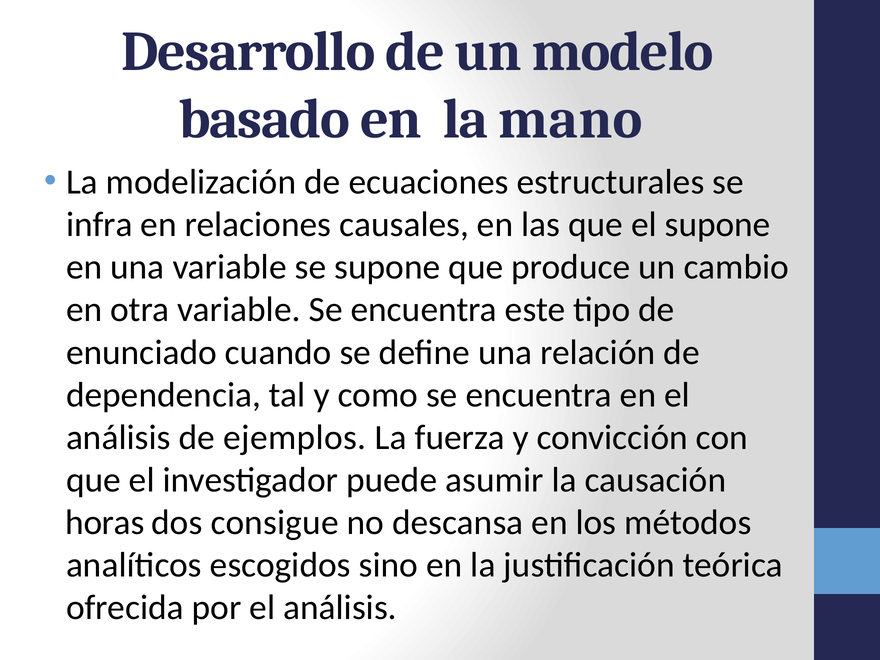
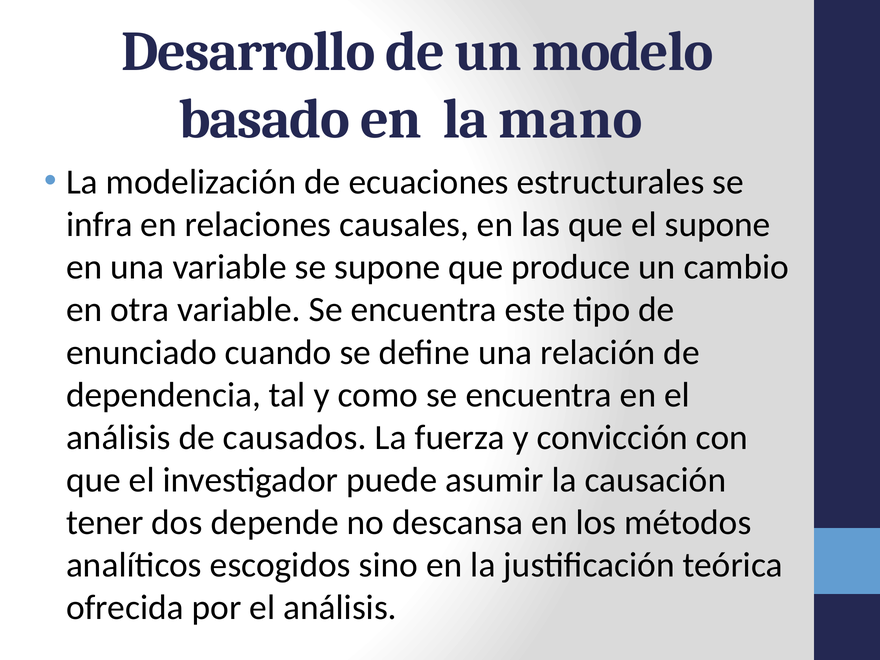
ejemplos: ejemplos -> causados (295, 437)
horas: horas -> tener (105, 523)
consigue: consigue -> depende (275, 523)
